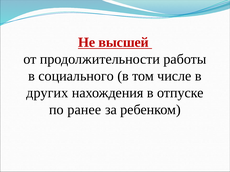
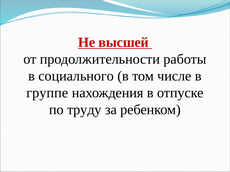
других: других -> группе (47, 93)
ранее: ранее -> труду (84, 110)
